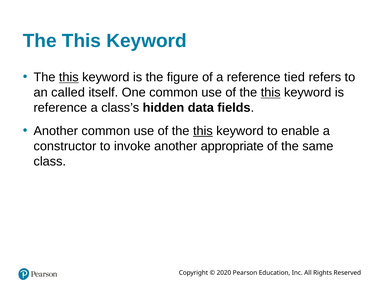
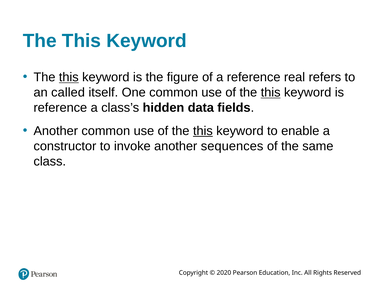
tied: tied -> real (295, 77)
appropriate: appropriate -> sequences (232, 146)
